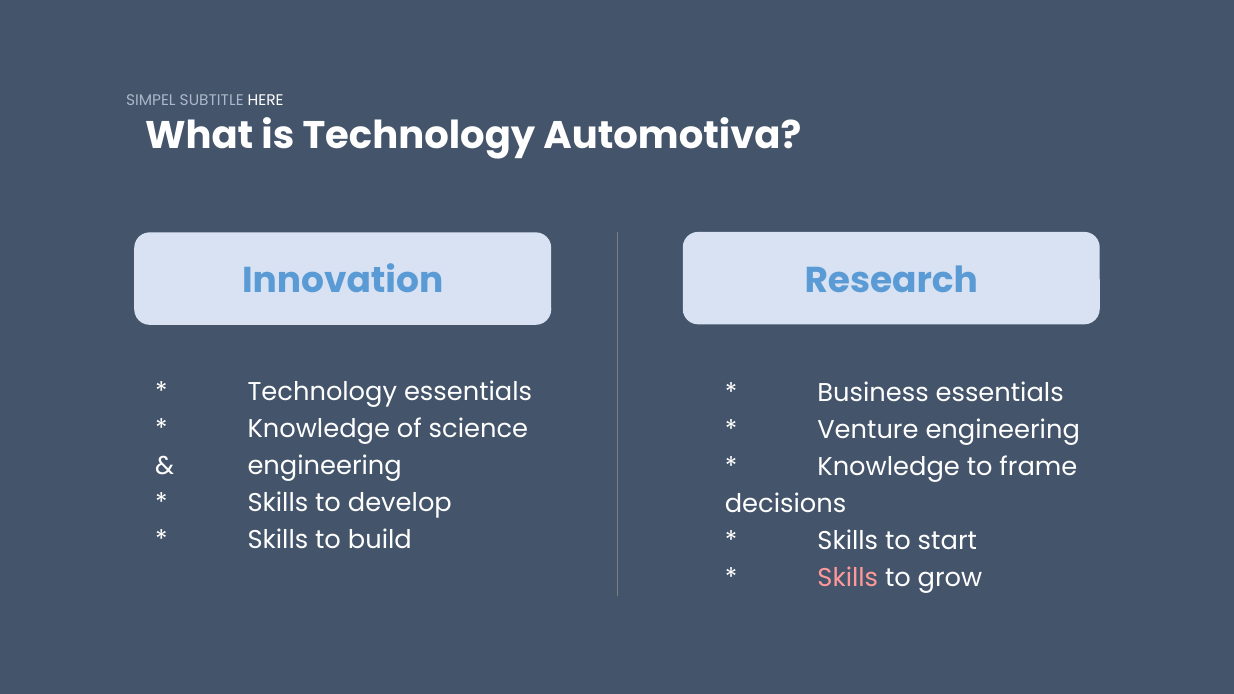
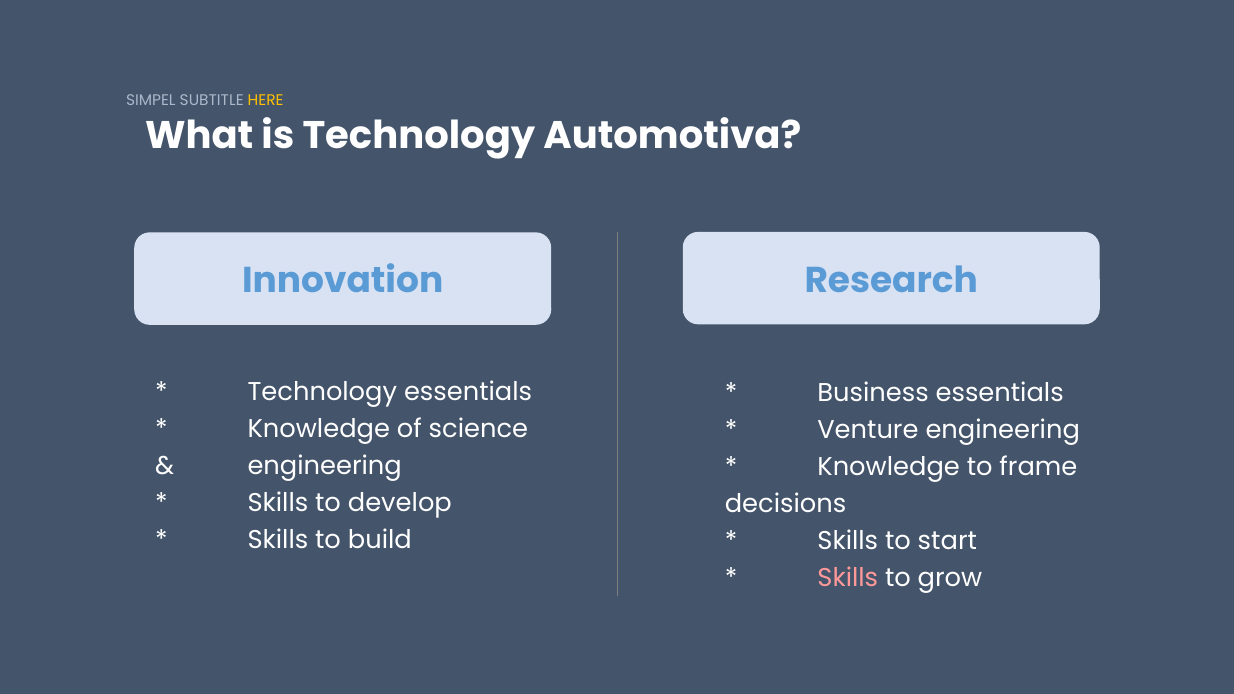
HERE colour: white -> yellow (266, 100)
